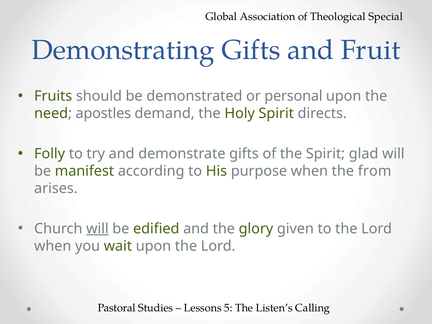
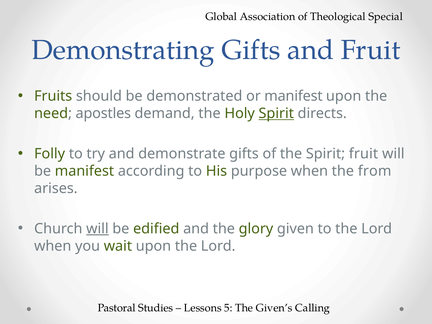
or personal: personal -> manifest (293, 96)
Spirit underline: none -> present (276, 113)
Spirit glad: glad -> fruit (364, 154)
Listen’s: Listen’s -> Given’s (274, 308)
